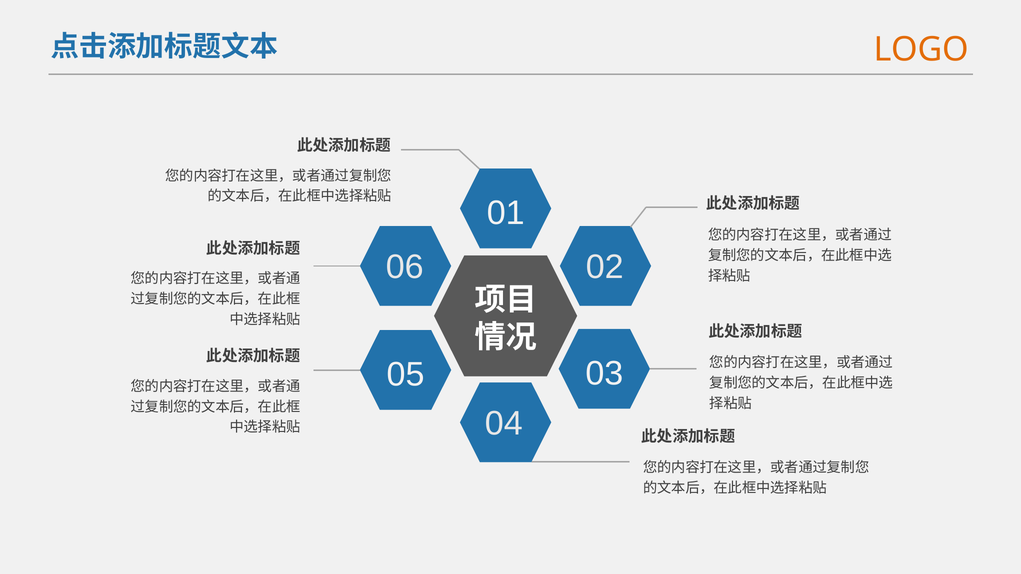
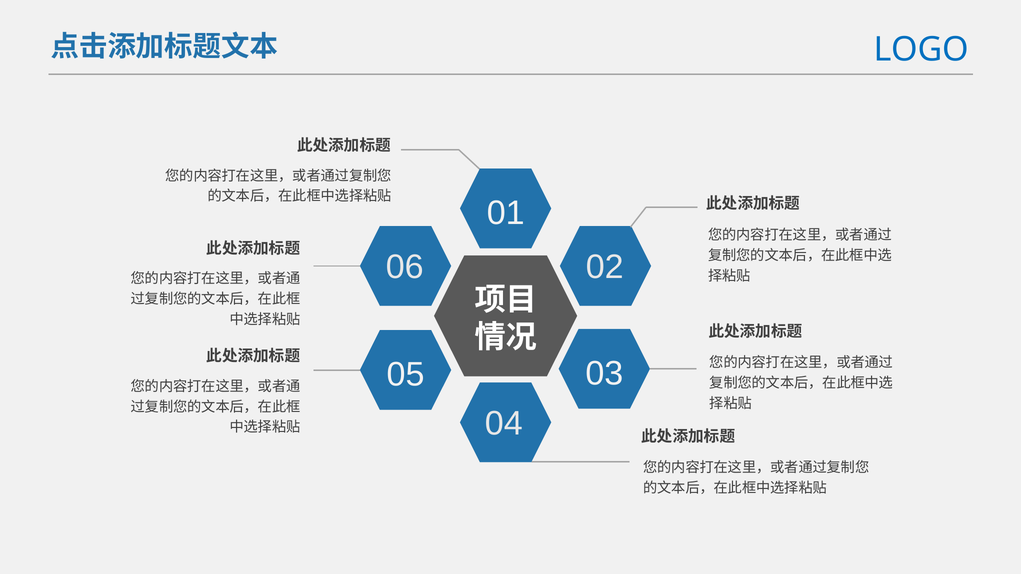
LOGO colour: orange -> blue (921, 50)
